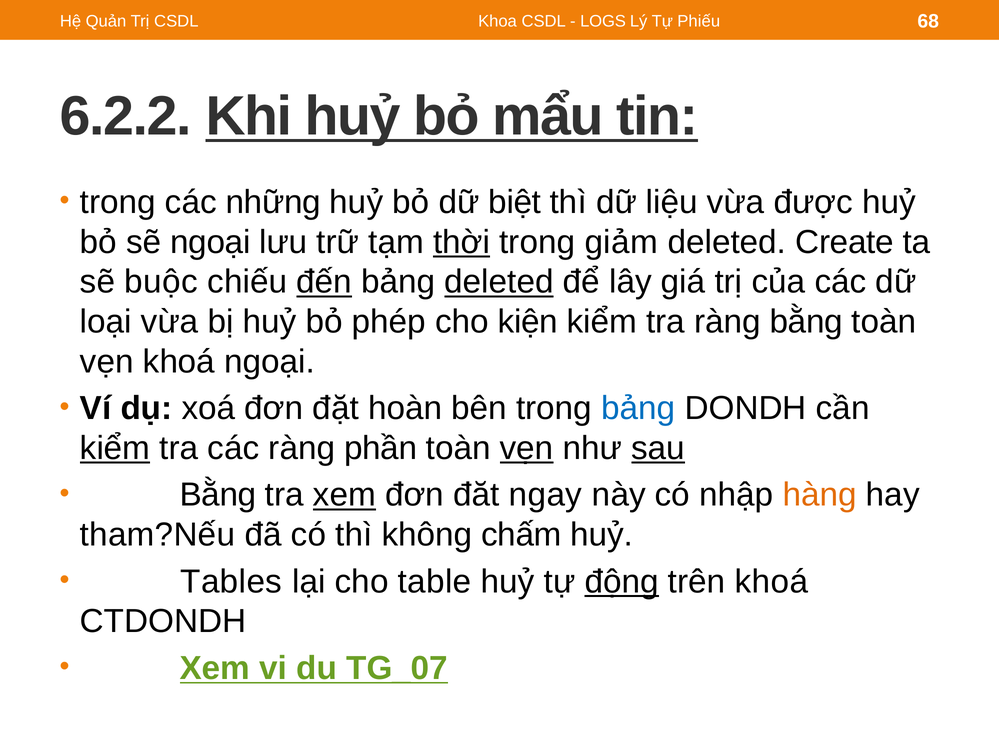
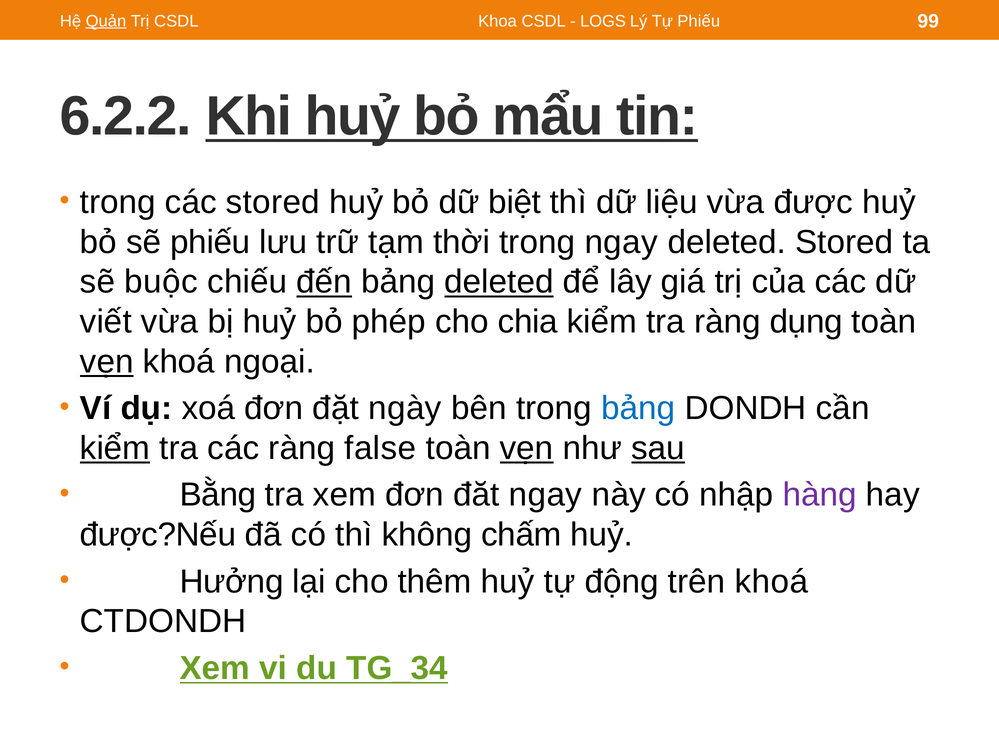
Quản underline: none -> present (106, 21)
68: 68 -> 99 (928, 21)
các những: những -> stored (273, 202)
sẽ ngoại: ngoại -> phiếu (210, 242)
thời underline: present -> none (462, 242)
trong giảm: giảm -> ngay (621, 242)
deleted Create: Create -> Stored (844, 242)
loại: loại -> viết (106, 322)
kiện: kiện -> chia (528, 322)
ràng bằng: bằng -> dụng (806, 322)
vẹn underline: none -> present (107, 362)
hoàn: hoàn -> ngày (405, 409)
phần: phần -> false (380, 449)
xem underline: present -> none (344, 495)
hàng colour: orange -> purple (820, 495)
tham?Nếu: tham?Nếu -> được?Nếu (158, 535)
Tables: Tables -> Hưởng (232, 582)
table: table -> thêm (435, 582)
động underline: present -> none (622, 582)
TG_07: TG_07 -> TG_34 (397, 668)
